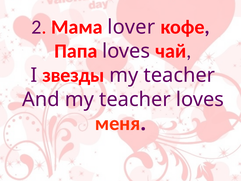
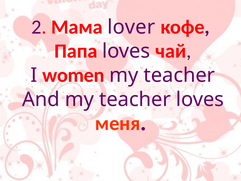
звезды: звезды -> women (73, 75)
